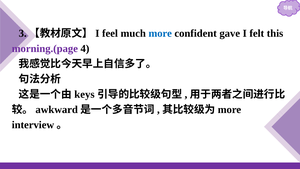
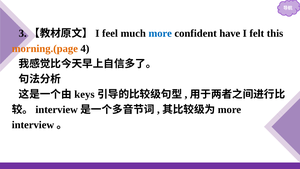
gave: gave -> have (230, 33)
morning.(page colour: purple -> orange (45, 49)
awkward: awkward -> interview (57, 109)
